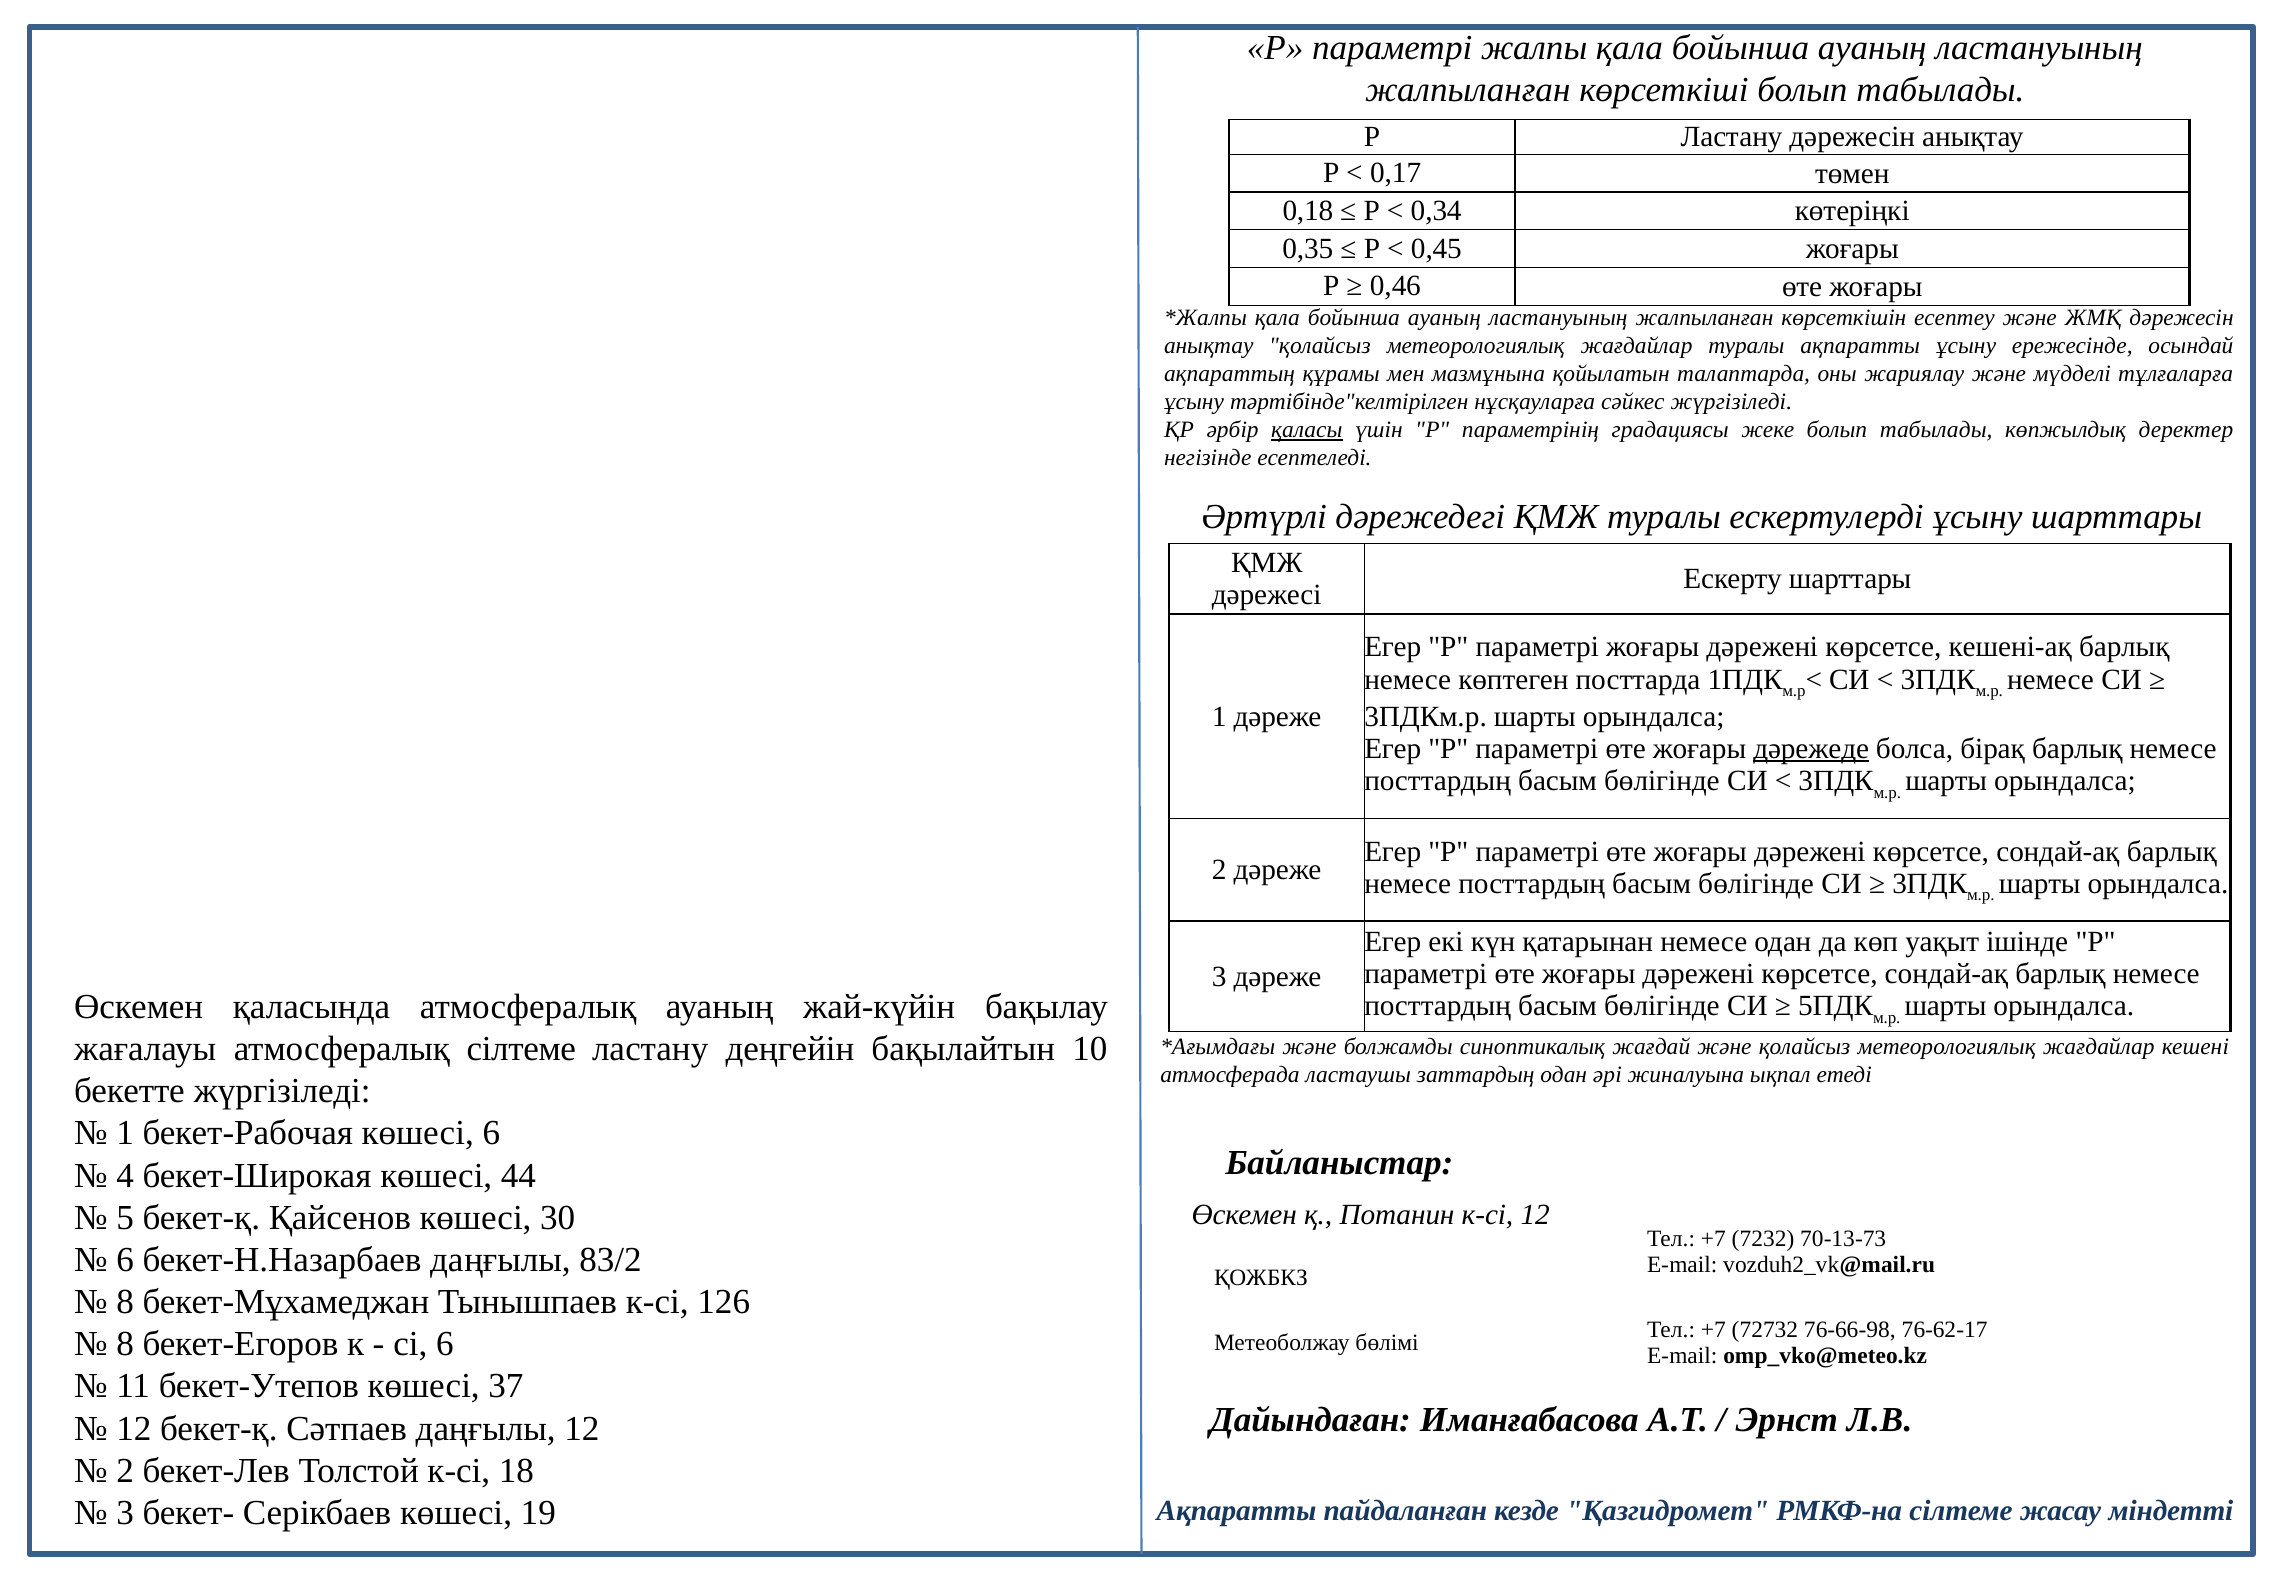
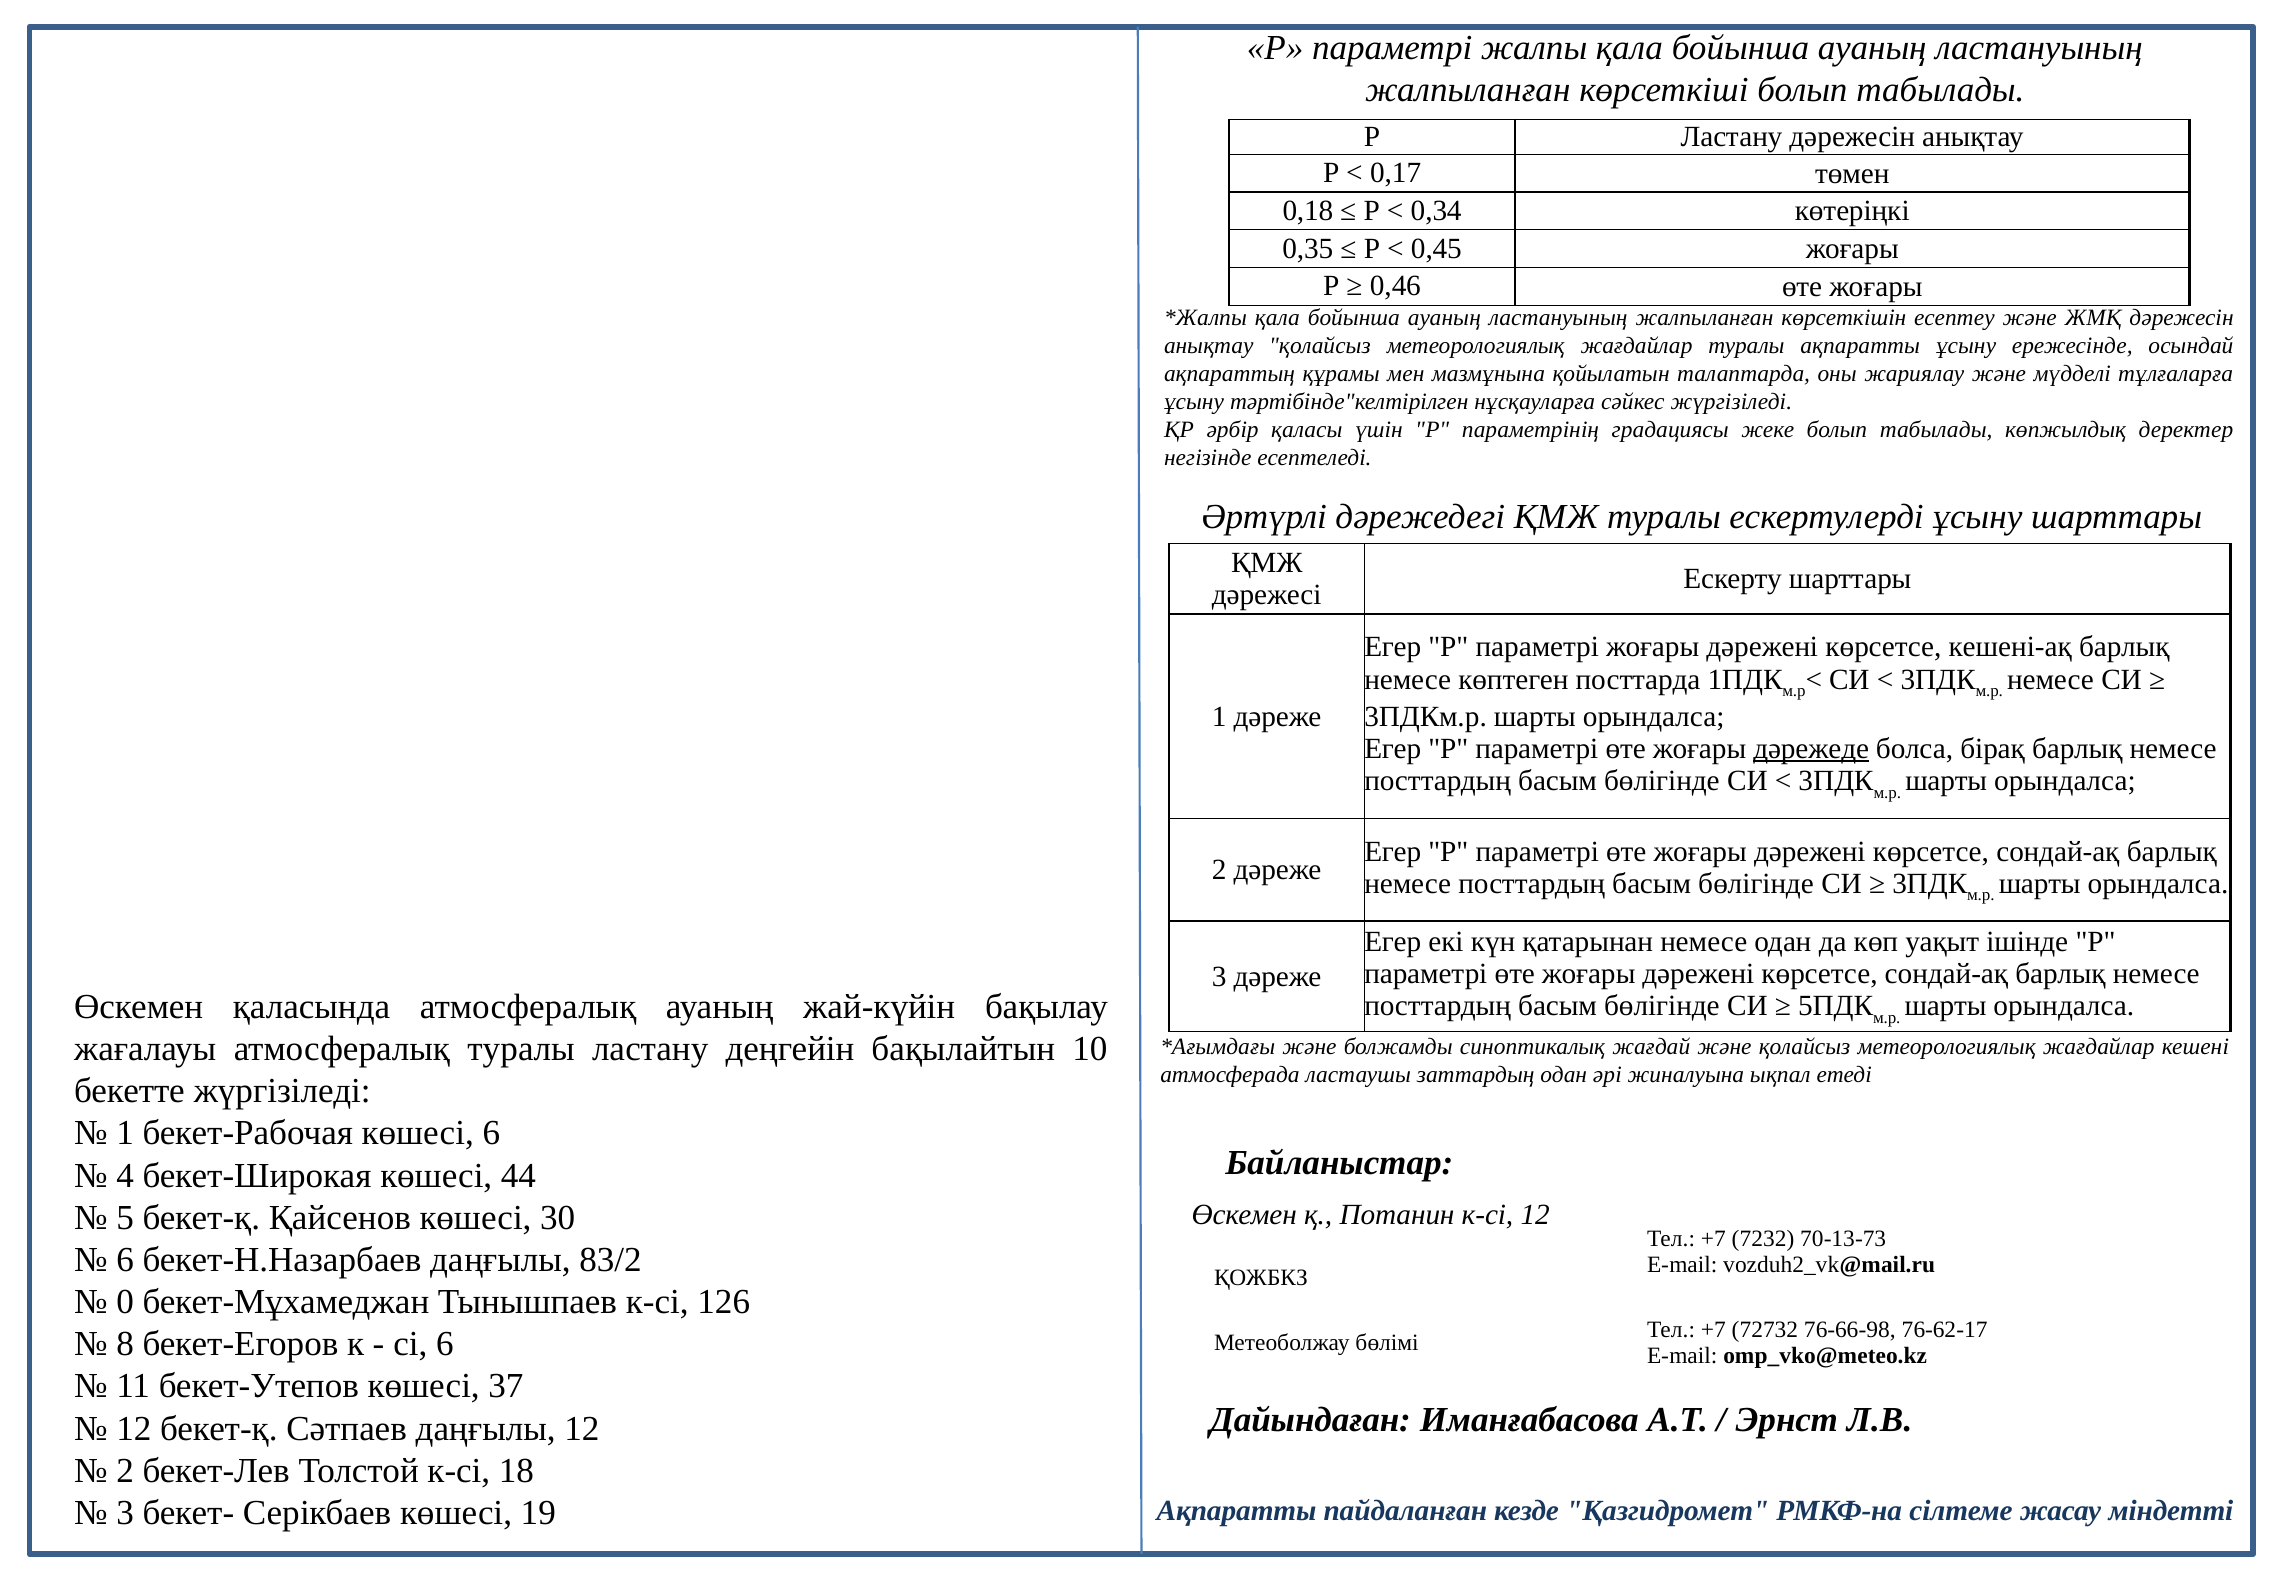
қаласы underline: present -> none (1307, 430)
атмосфералық сілтеме: сілтеме -> туралы (521, 1049)
8: 8 -> 0 (125, 1302)
